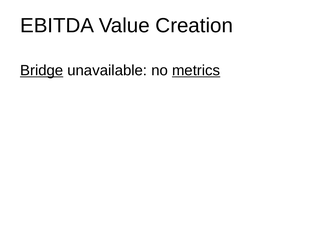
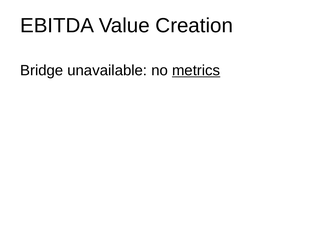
Bridge underline: present -> none (42, 70)
